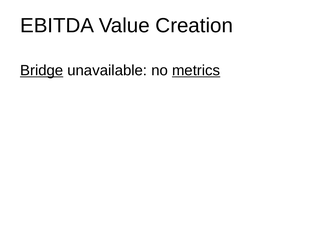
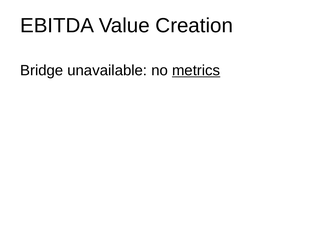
Bridge underline: present -> none (42, 70)
